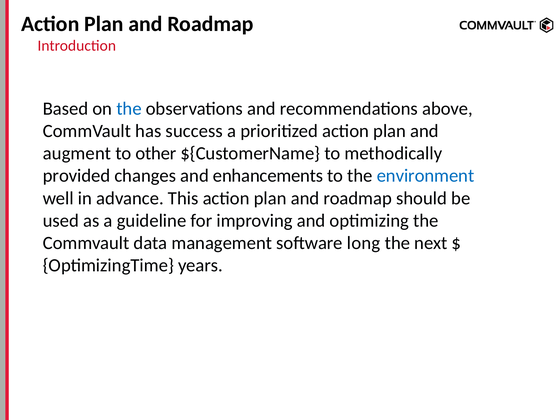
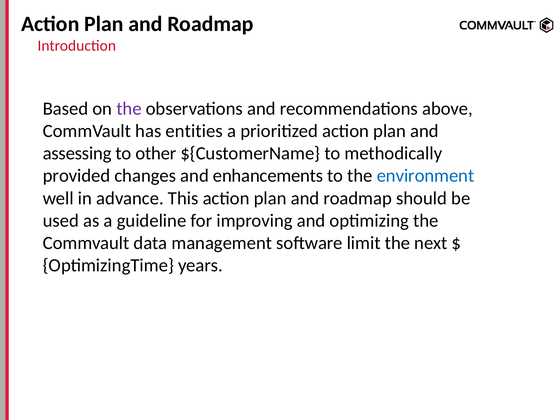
the colour: blue -> purple (129, 109)
success: success -> entities (194, 131)
augment: augment -> assessing (77, 153)
long: long -> limit (364, 243)
